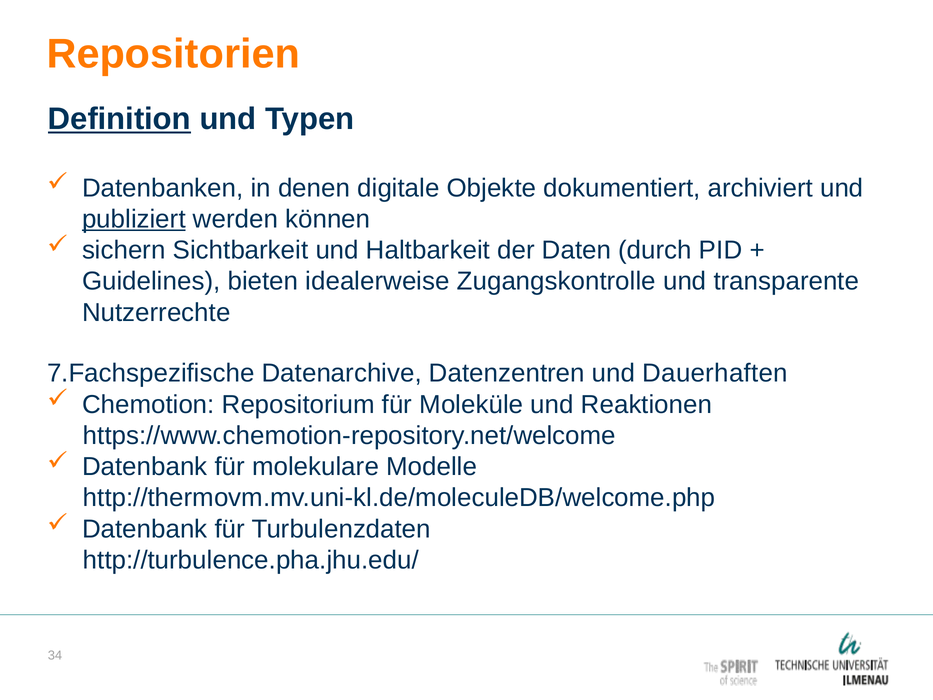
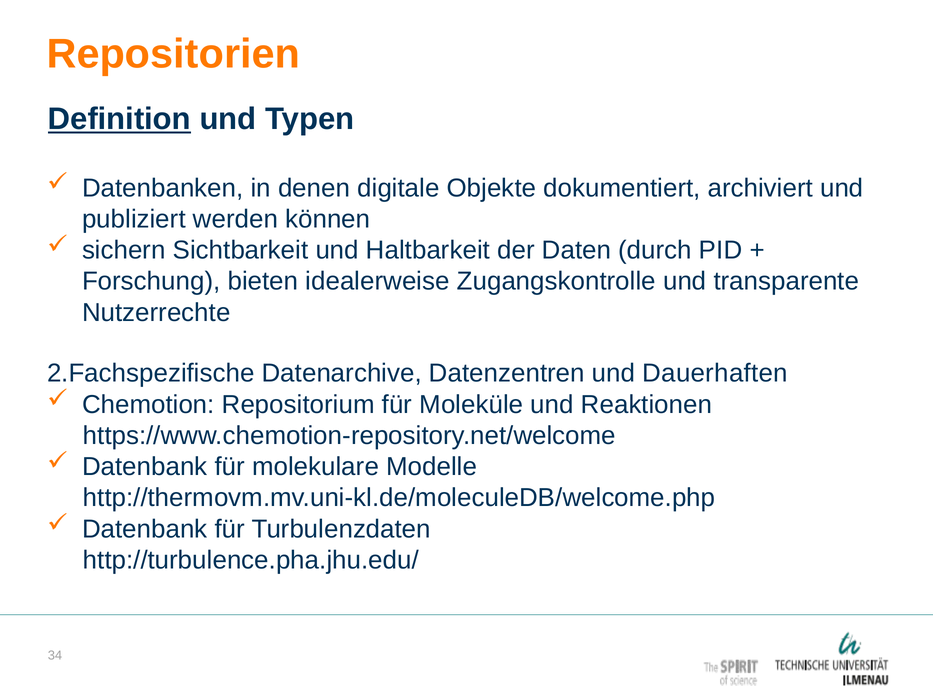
publiziert underline: present -> none (134, 219)
Guidelines: Guidelines -> Forschung (151, 281)
7.Fachspezifische: 7.Fachspezifische -> 2.Fachspezifische (151, 373)
